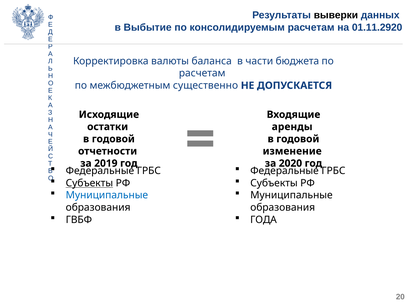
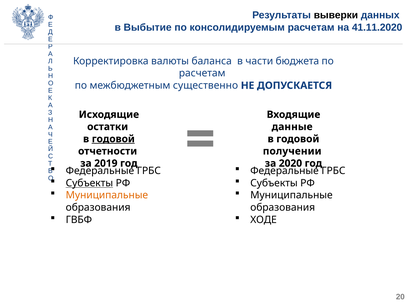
01.11.2920: 01.11.2920 -> 41.11.2020 (377, 27)
аренды: аренды -> данные (292, 127)
годовой underline: none -> present (113, 139)
изменение: изменение -> получении (292, 151)
Муниципальные colour: blue -> orange (107, 195)
ГОДА: ГОДА -> ХОДЕ (264, 220)
